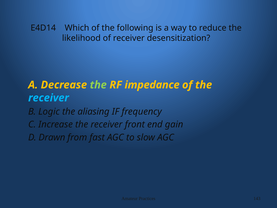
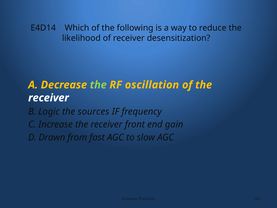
impedance: impedance -> oscillation (152, 85)
receiver colour: light blue -> white (49, 98)
aliasing: aliasing -> sources (93, 111)
